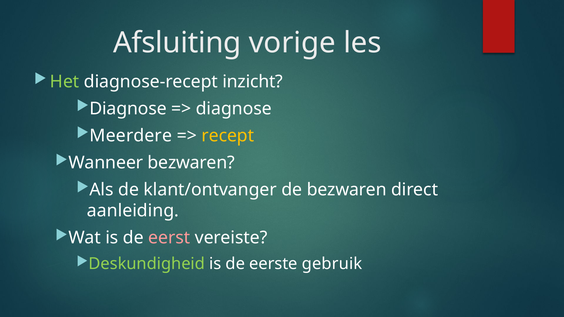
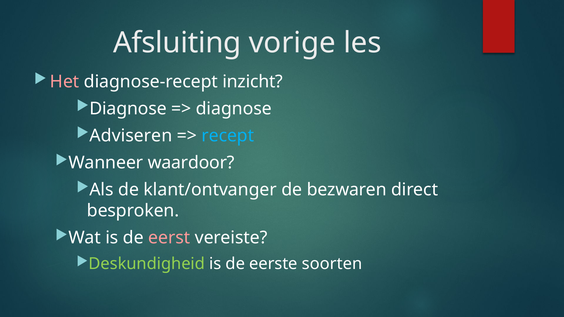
Het colour: light green -> pink (65, 82)
Meerdere: Meerdere -> Adviseren (131, 136)
recept colour: yellow -> light blue (228, 136)
Wanneer bezwaren: bezwaren -> waardoor (191, 163)
aanleiding: aanleiding -> besproken (133, 211)
gebruik: gebruik -> soorten (332, 264)
